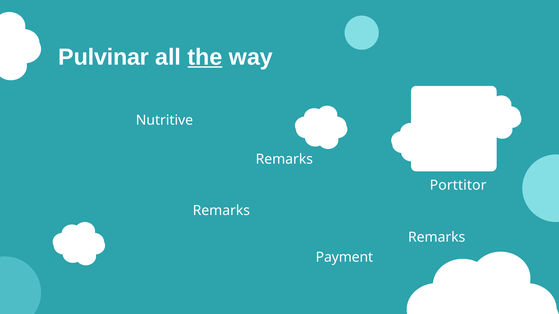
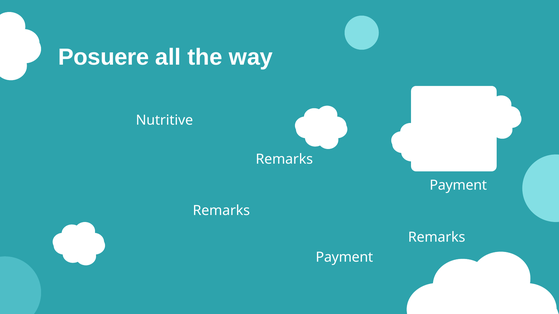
Pulvinar: Pulvinar -> Posuere (104, 57)
the underline: present -> none (205, 57)
Porttitor: Porttitor -> Payment (458, 185)
